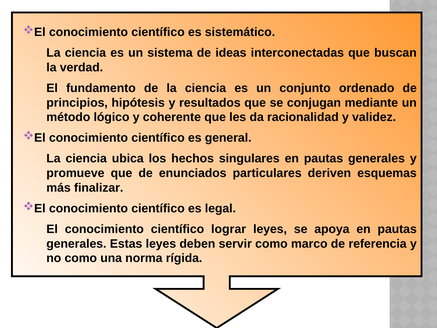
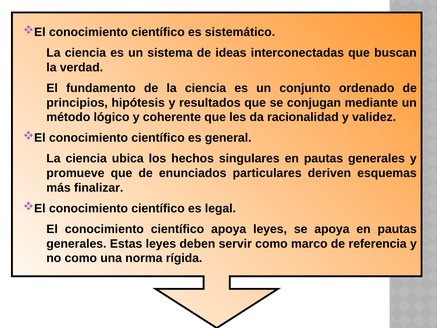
científico lograr: lograr -> apoya (229, 229)
